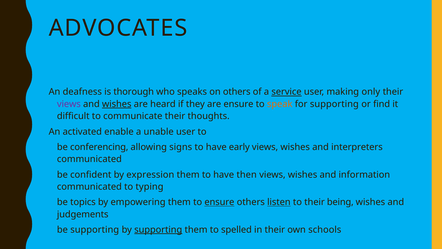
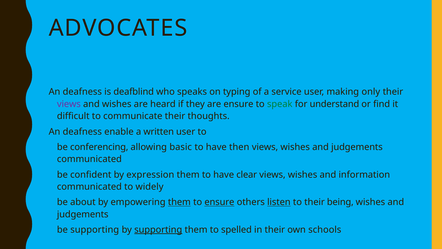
thorough: thorough -> deafblind (134, 92)
on others: others -> typing (237, 92)
service underline: present -> none (287, 92)
wishes underline: present -> none (117, 104)
speak colour: orange -> green (280, 104)
for supporting: supporting -> understand (334, 104)
activated: activated -> deafness (82, 131)
unable: unable -> written (159, 131)
signs: signs -> basic (181, 147)
early: early -> then (239, 147)
views wishes and interpreters: interpreters -> judgements (357, 147)
then: then -> clear (247, 174)
typing: typing -> widely (150, 187)
topics: topics -> about (83, 202)
them underline: none -> present (179, 202)
